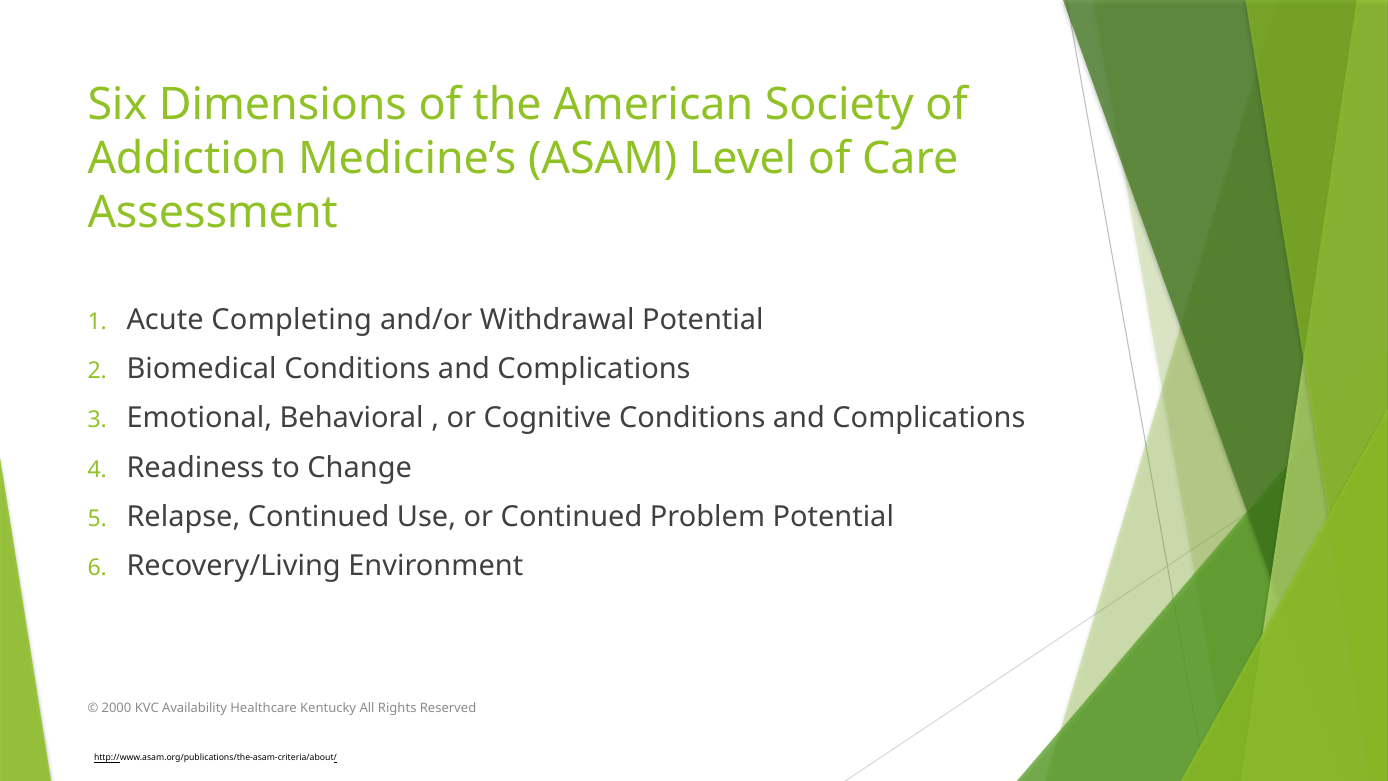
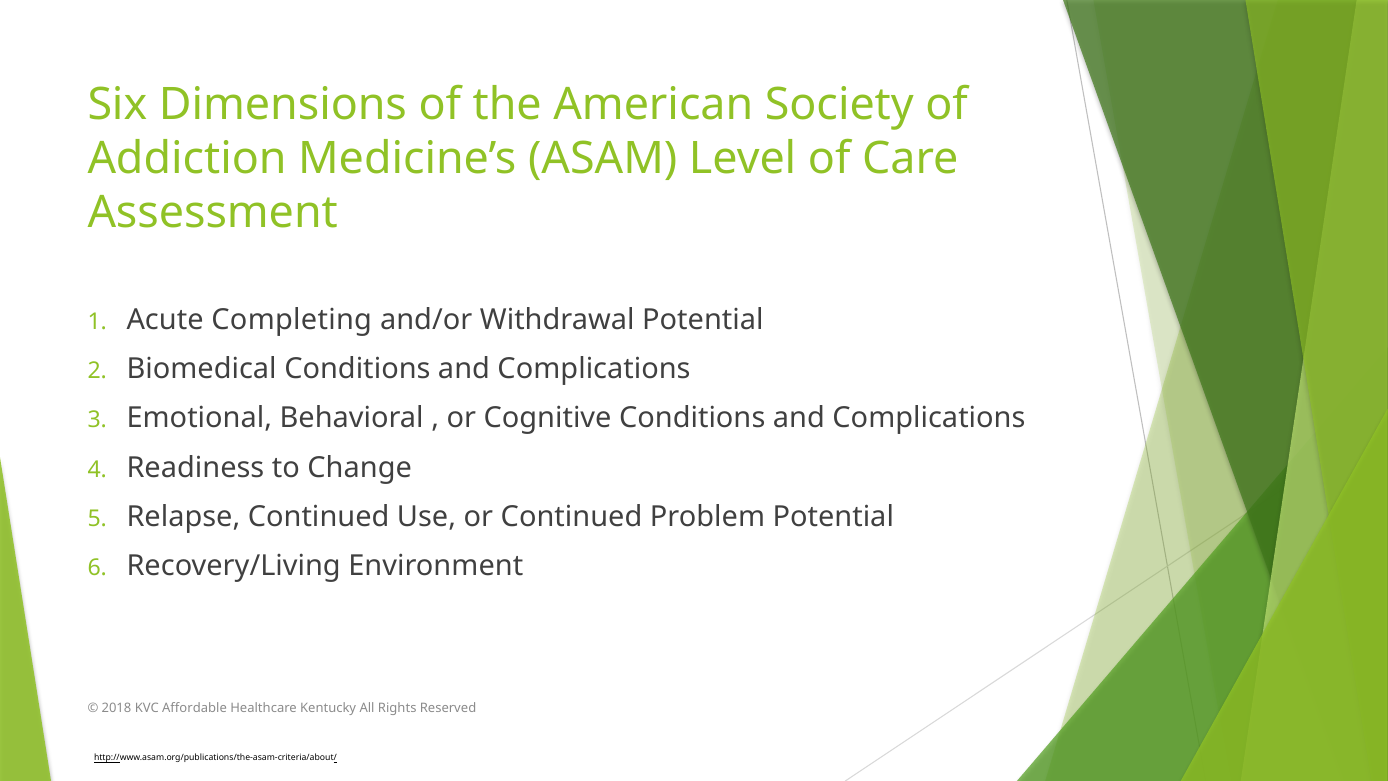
2000: 2000 -> 2018 (116, 708)
Availability: Availability -> Affordable (195, 708)
